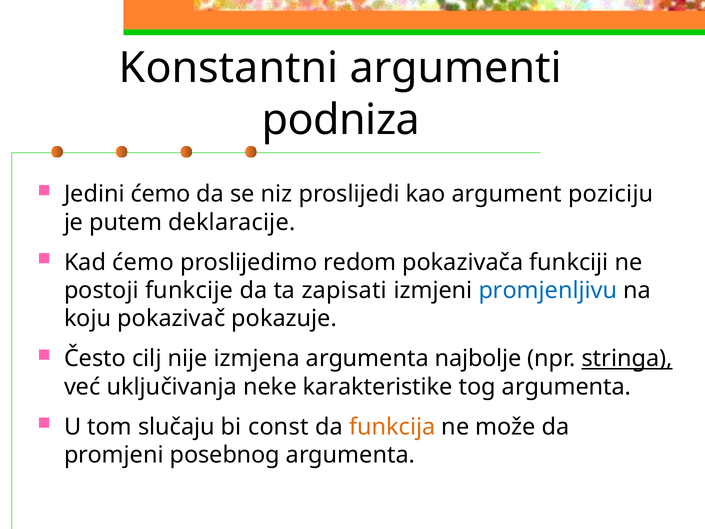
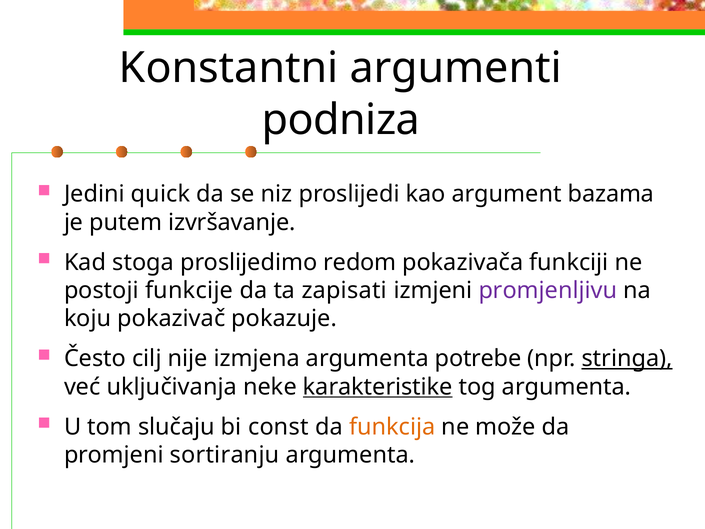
Jedini ćemo: ćemo -> quick (161, 194)
poziciju: poziciju -> bazama (611, 194)
deklaracije: deklaracije -> izvršavanje (232, 222)
Kad ćemo: ćemo -> stoga (143, 262)
promjenljivu colour: blue -> purple (548, 290)
najbolje: najbolje -> potrebe (478, 359)
karakteristike underline: none -> present (378, 387)
posebnog: posebnog -> sortiranju (225, 455)
